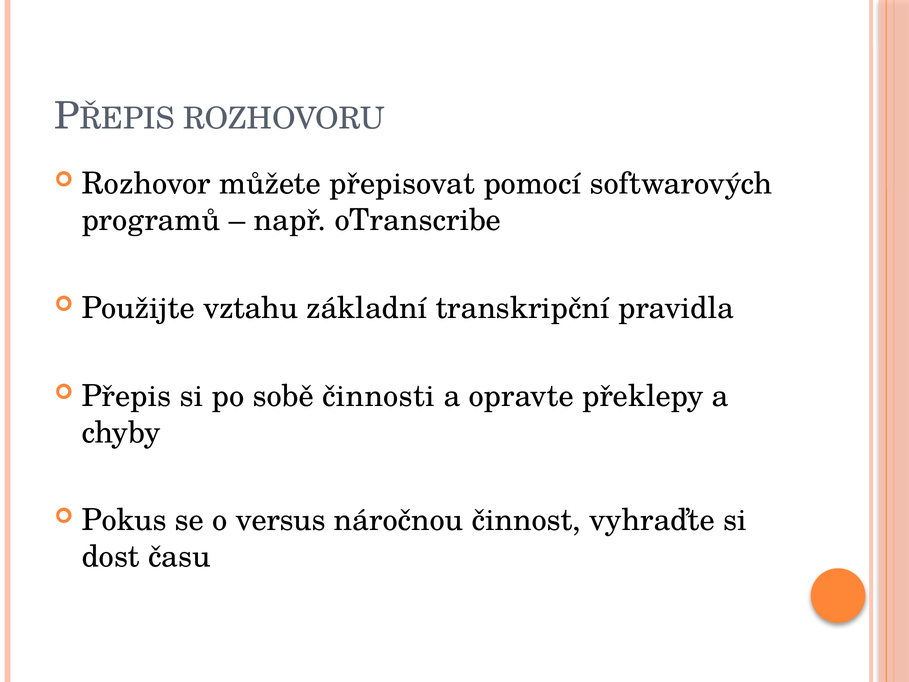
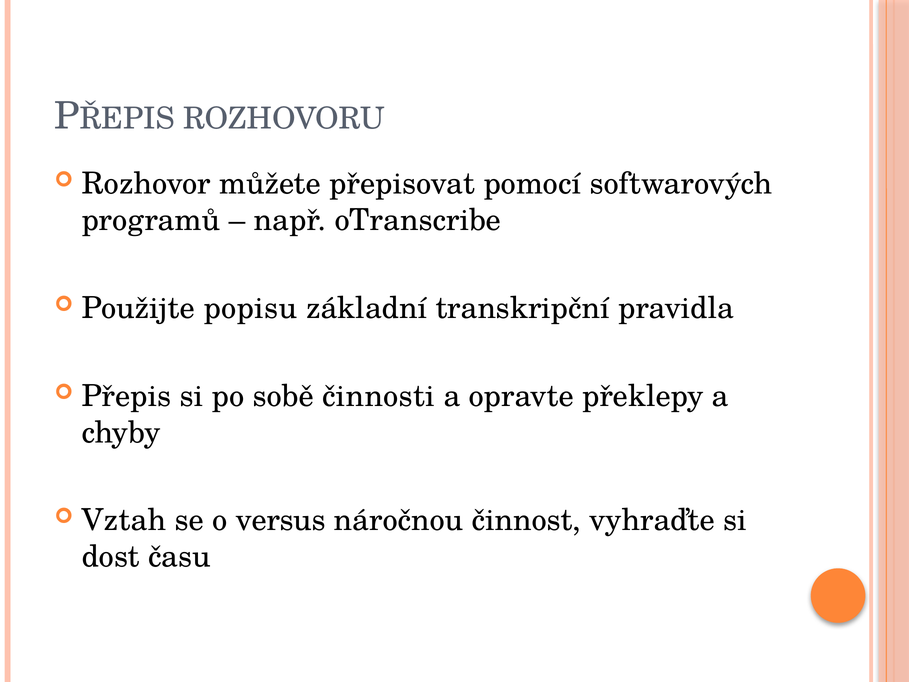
vztahu: vztahu -> popisu (250, 308)
Pokus: Pokus -> Vztah (124, 520)
